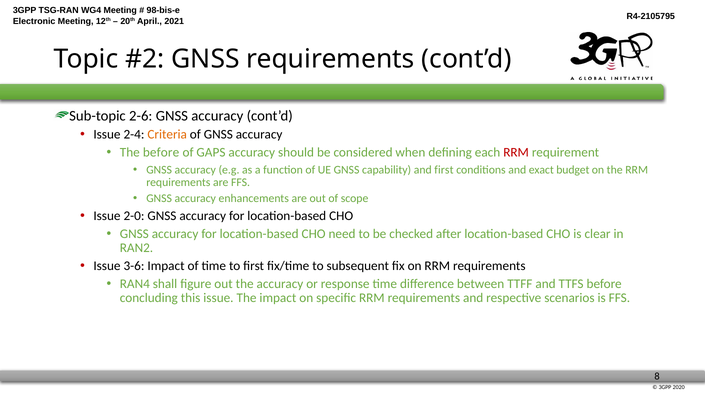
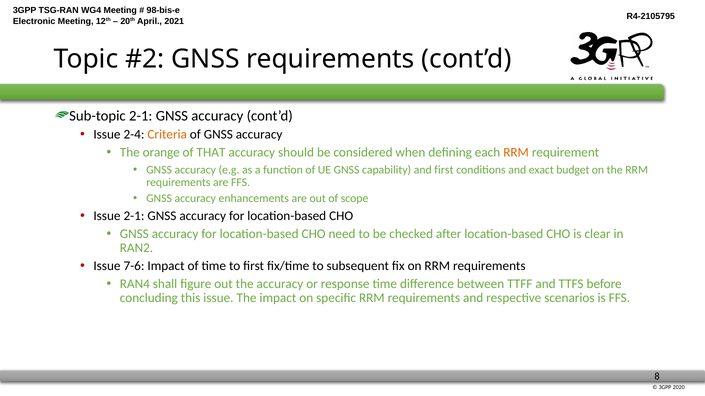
Sub-topic 2-6: 2-6 -> 2-1 (141, 116)
The before: before -> orange (161, 153)
GAPS: GAPS -> THAT (211, 153)
RRM colour: red -> orange (516, 153)
Issue 2-0: 2-0 -> 2-1 (134, 216)
3-6: 3-6 -> 7-6 (134, 266)
